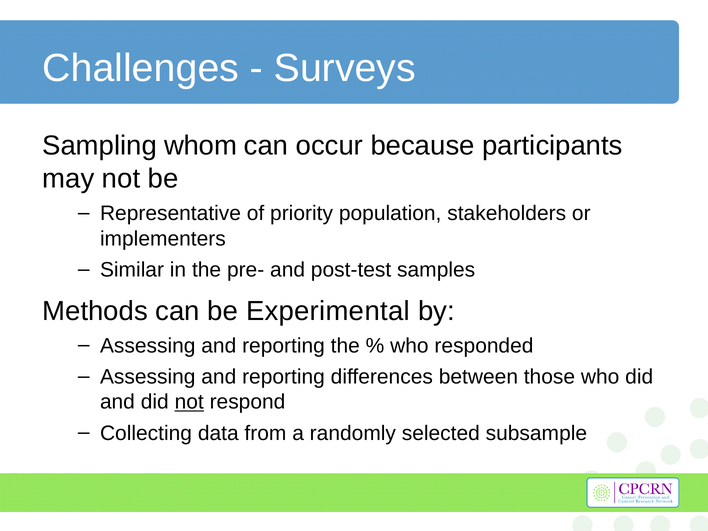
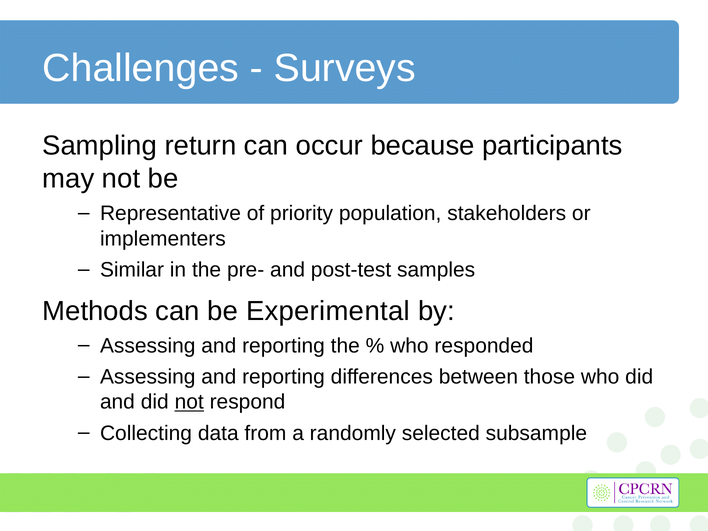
whom: whom -> return (201, 146)
